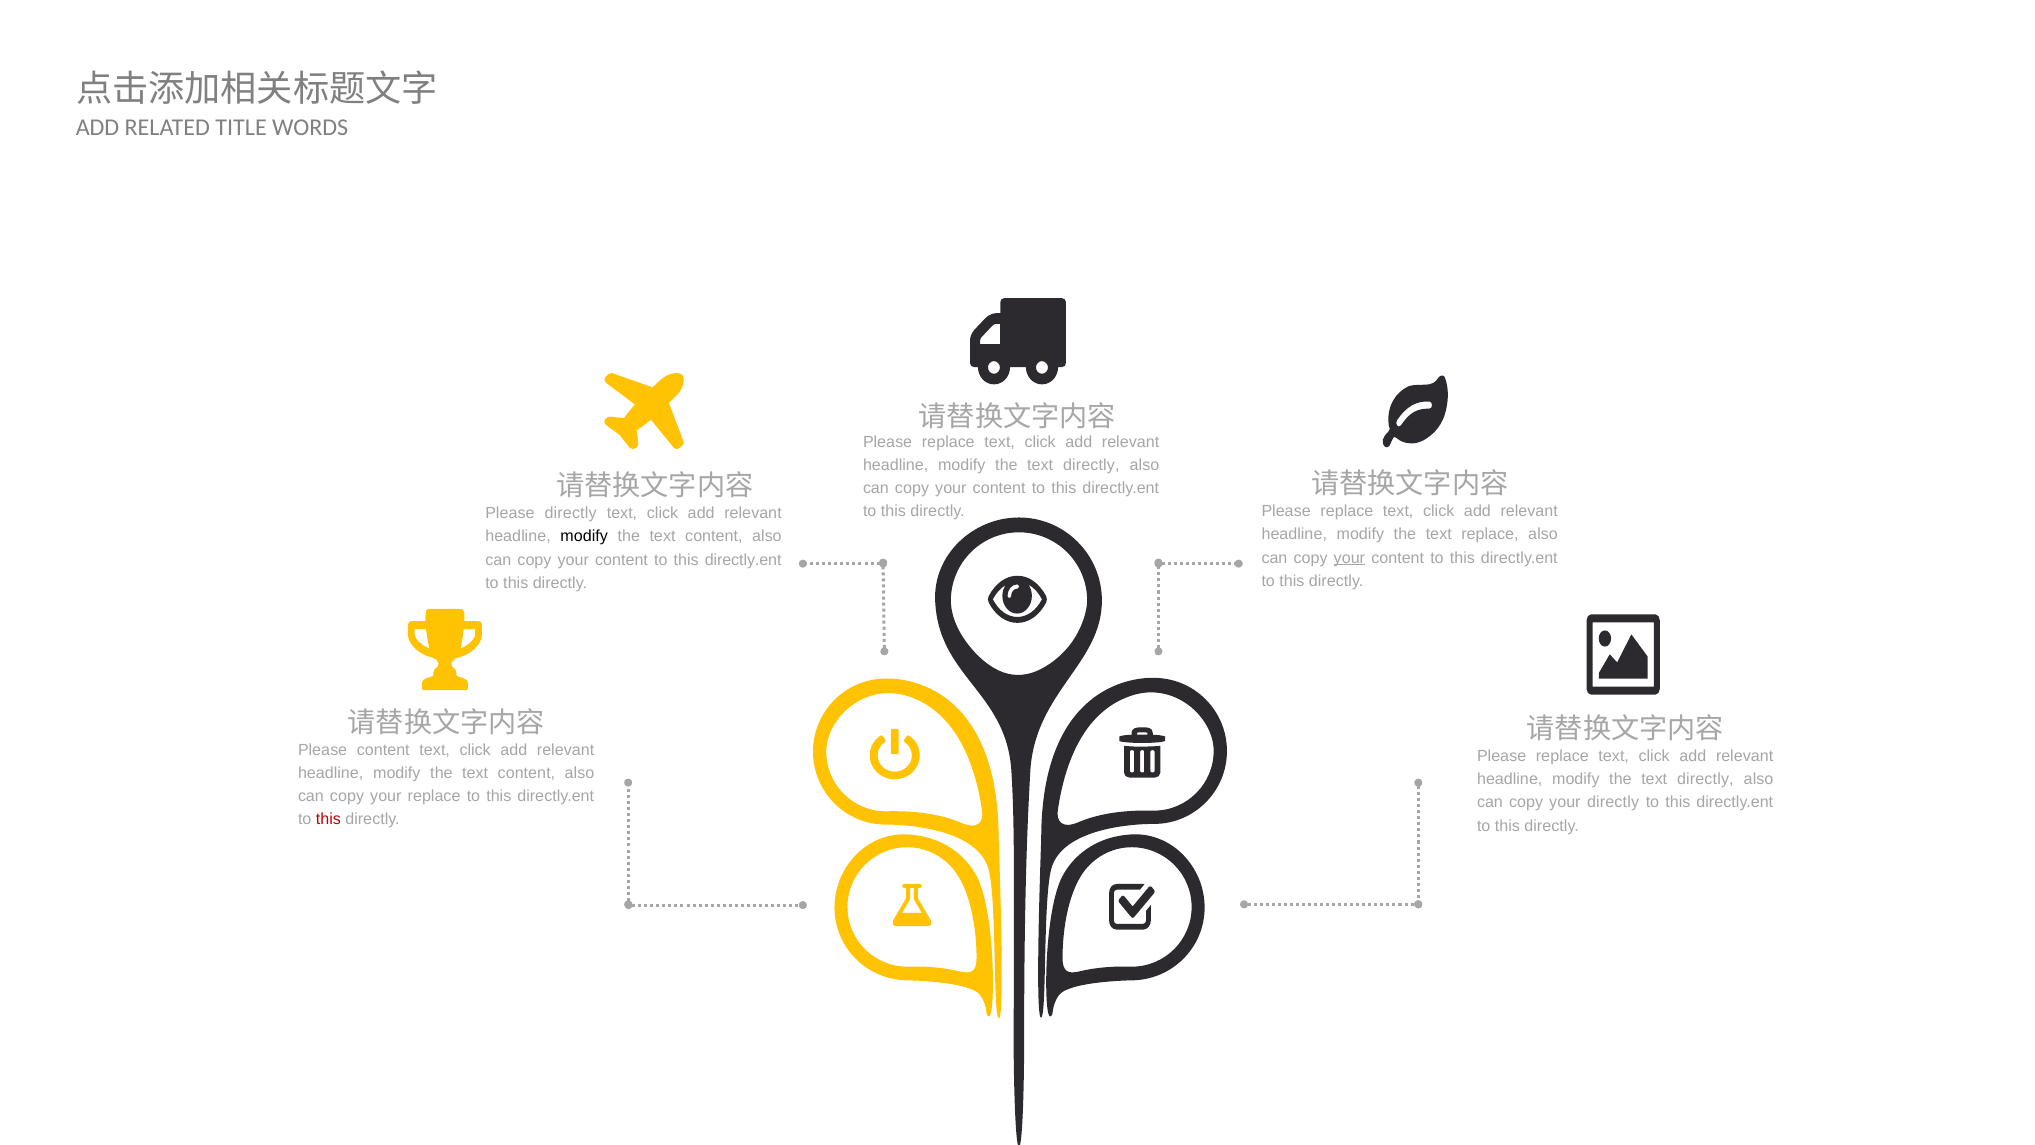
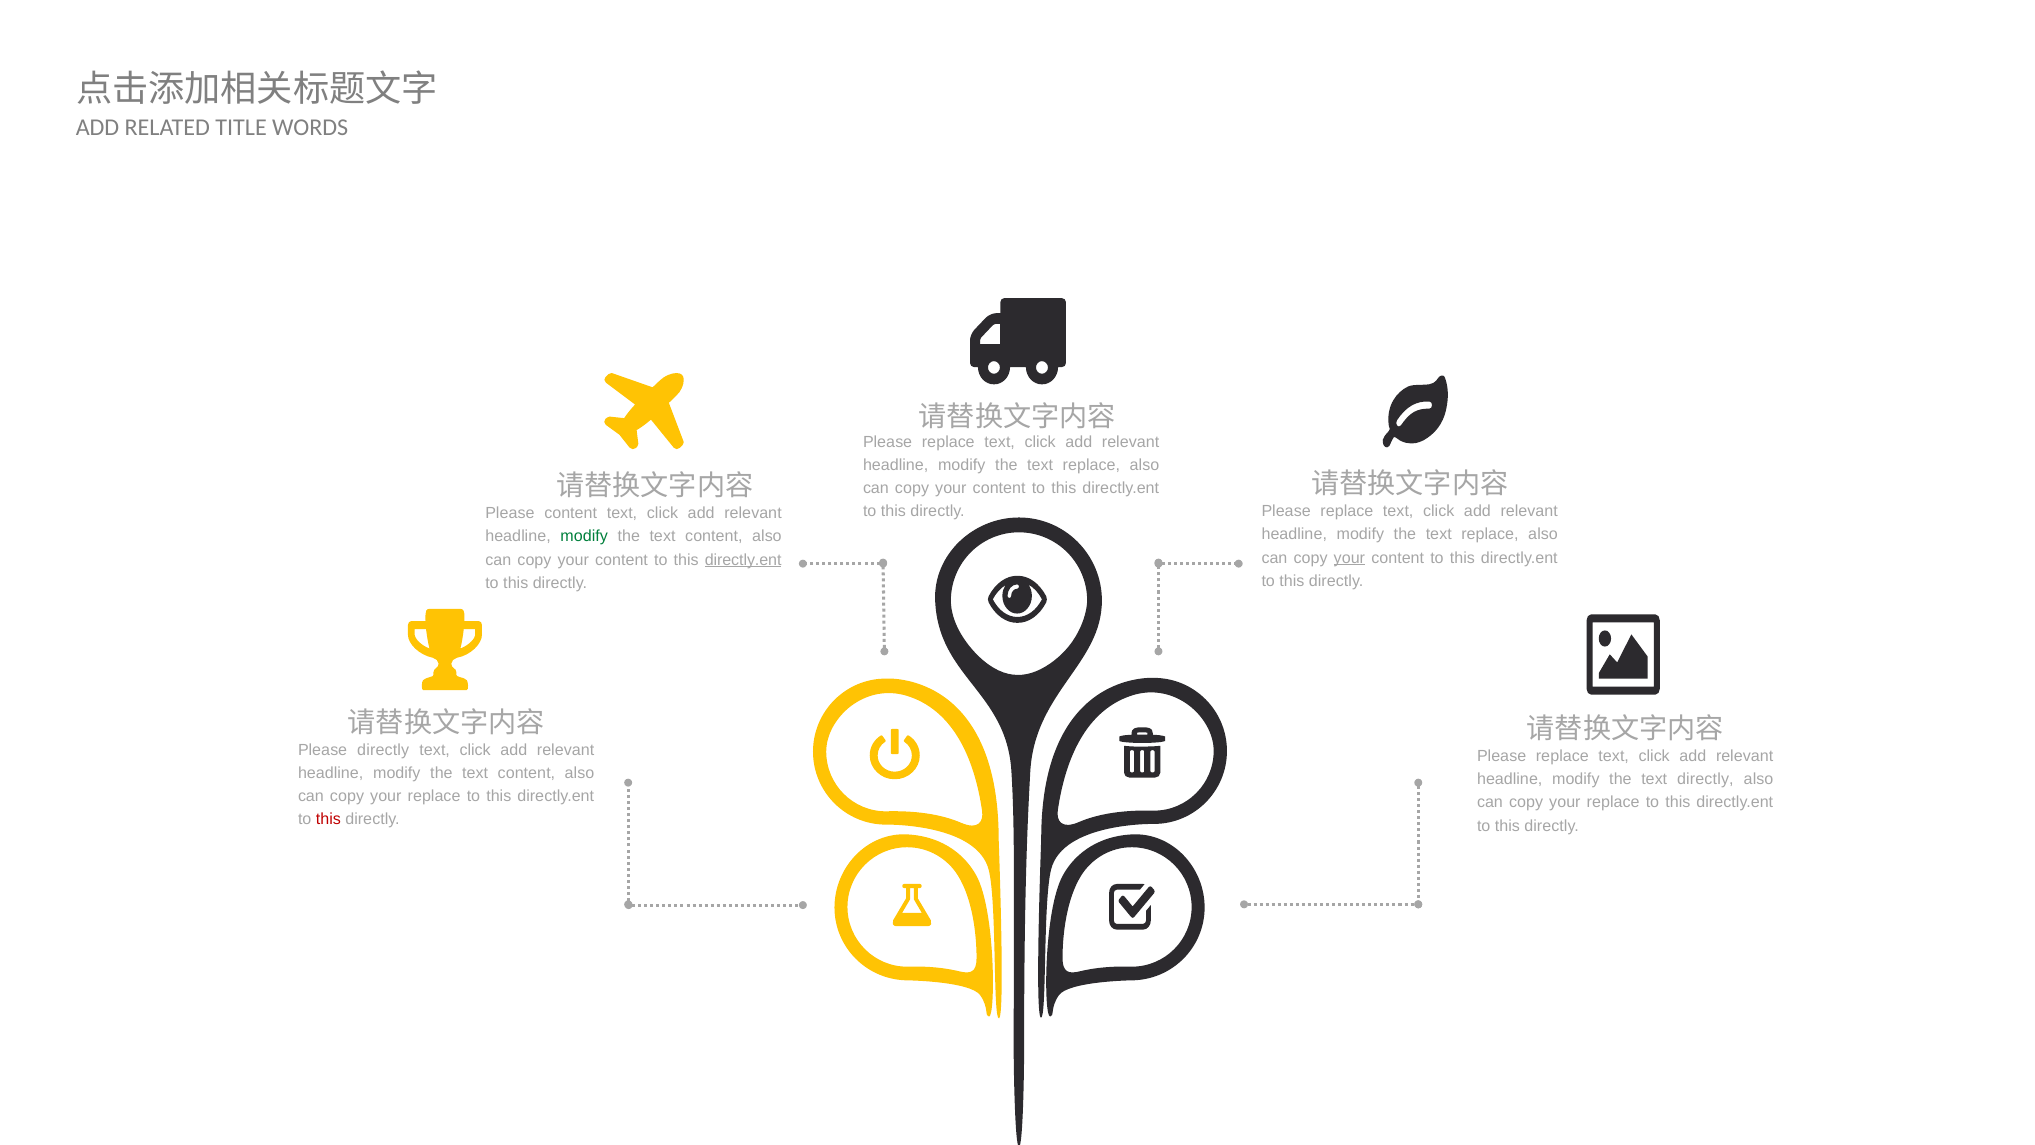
directly: directly -> replace (1091, 465)
Please directly: directly -> content (571, 513)
modify colour: black -> green (584, 536)
directly.ent underline: none -> present (743, 560)
Please content: content -> directly (383, 750)
directly: directly -> replace (1613, 802)
